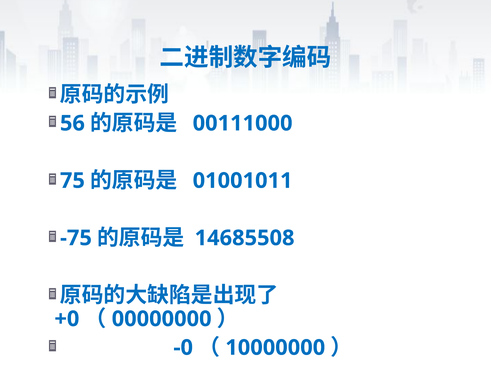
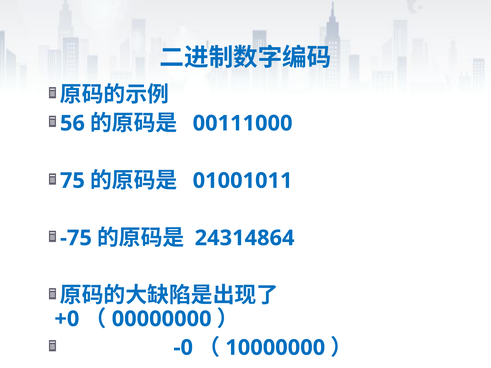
14685508: 14685508 -> 24314864 (245, 238)
